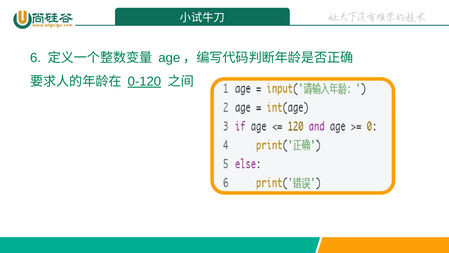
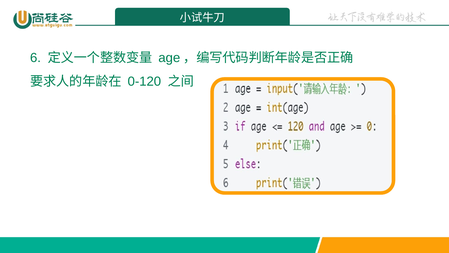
0-120 underline: present -> none (144, 81)
